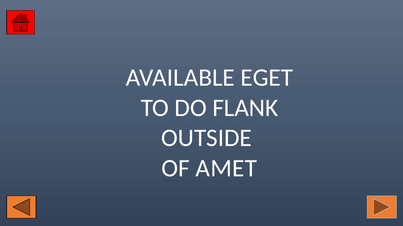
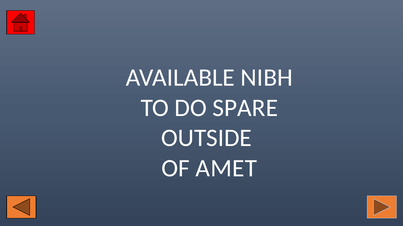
EGET: EGET -> NIBH (267, 78)
FLANK: FLANK -> SPARE (245, 108)
